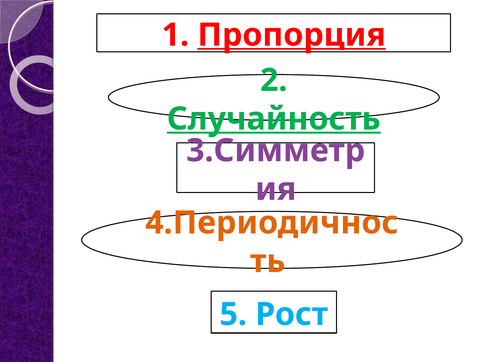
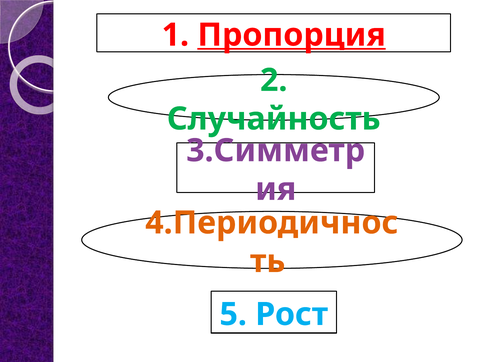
Случайность underline: present -> none (274, 119)
